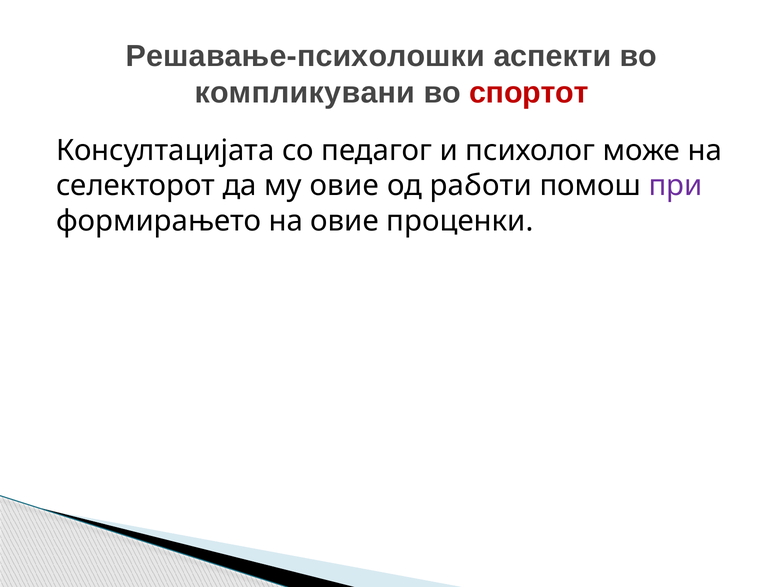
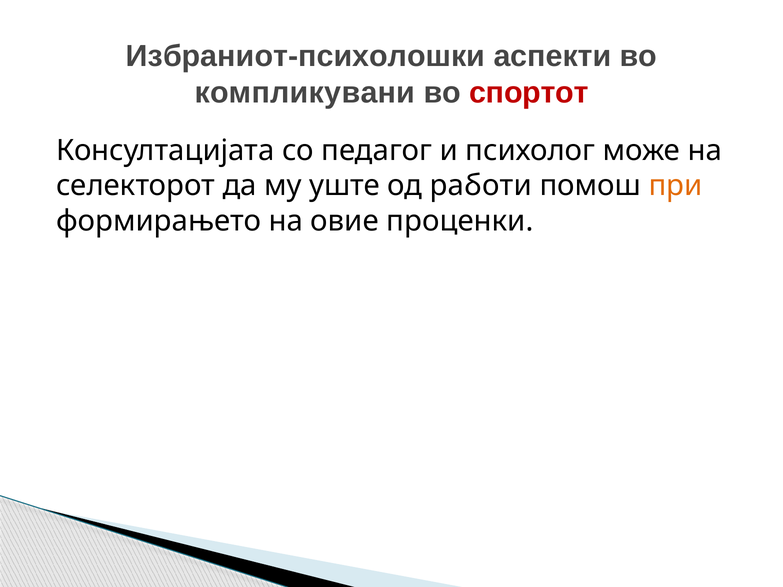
Решавање-психолошки: Решавање-психолошки -> Избраниот-психолошки (306, 56)
му овие: овие -> уште (345, 186)
при colour: purple -> orange (676, 186)
